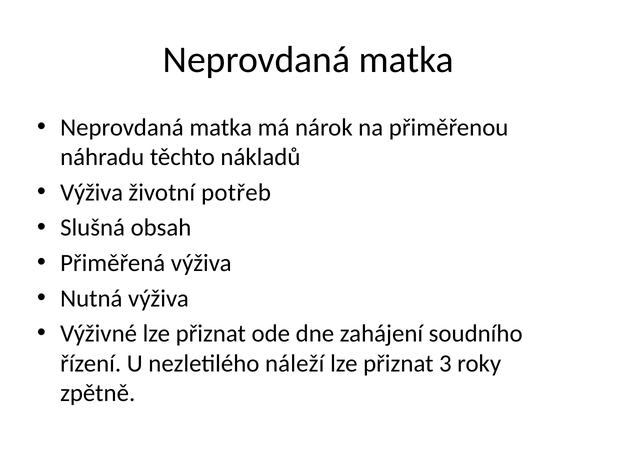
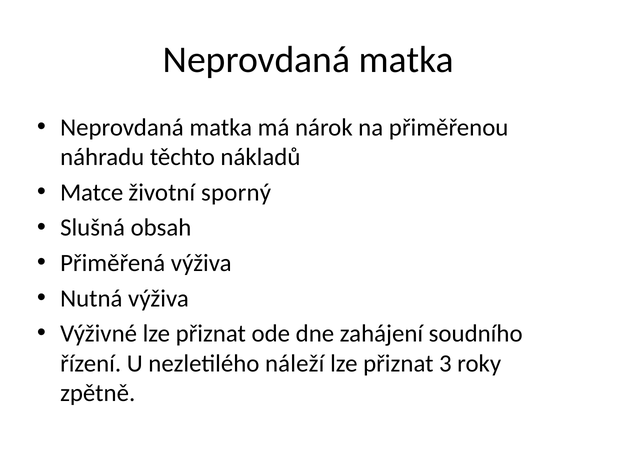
Výživa: Výživa -> Matce (92, 193)
potřeb: potřeb -> sporný (236, 193)
